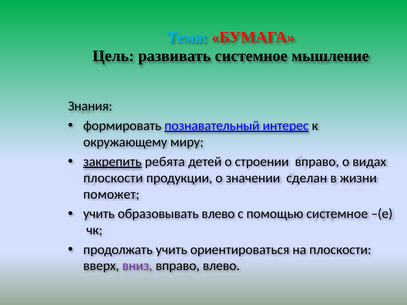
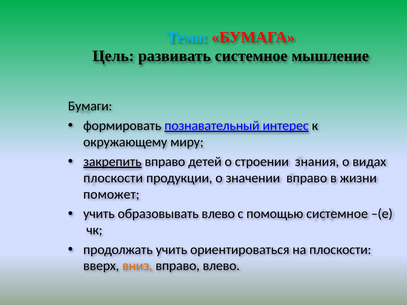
Знания: Знания -> Бумаги (90, 106)
закрепить ребята: ребята -> вправо (165, 162)
строении вправо: вправо -> знания (317, 162)
значении сделан: сделан -> вправо (307, 178)
вниз colour: purple -> orange (137, 266)
